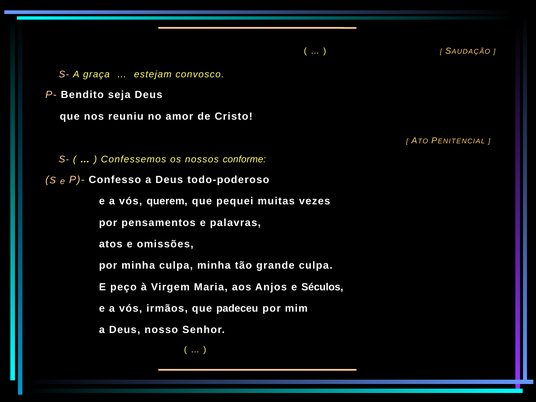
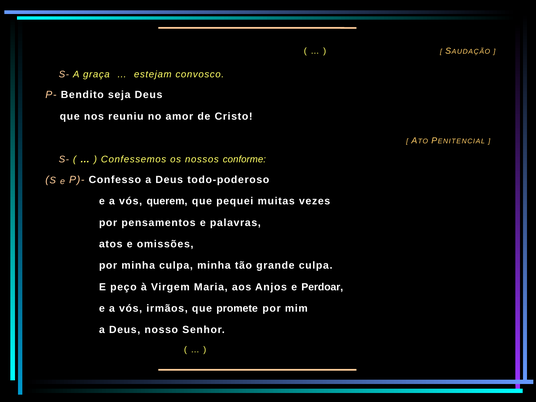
Séculos: Séculos -> Perdoar (322, 287)
padeceu: padeceu -> promete (237, 308)
